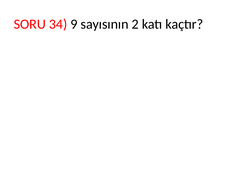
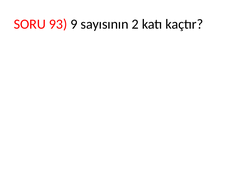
34: 34 -> 93 (58, 24)
